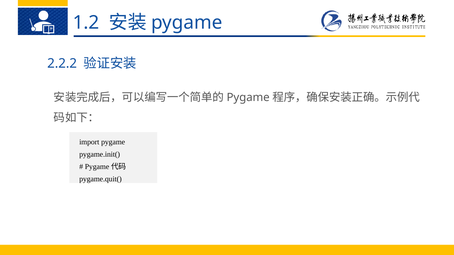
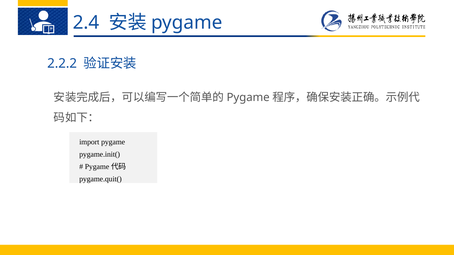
1.2: 1.2 -> 2.4 (86, 23)
